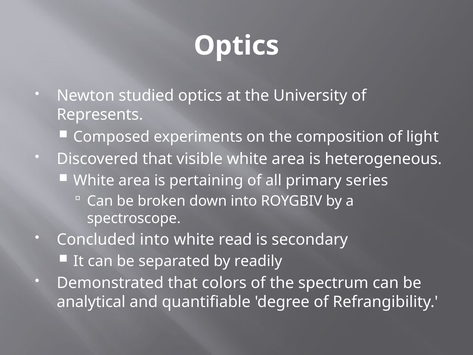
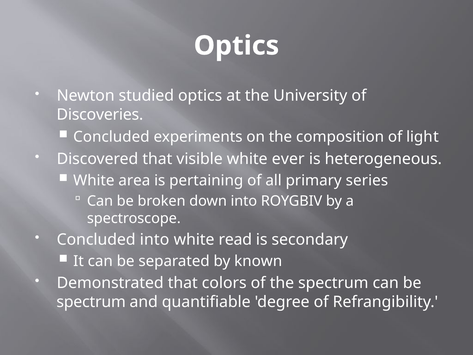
Represents: Represents -> Discoveries (100, 115)
Composed: Composed -> Concluded (111, 137)
visible white area: area -> ever (288, 159)
readily: readily -> known (258, 261)
analytical: analytical -> spectrum (91, 302)
